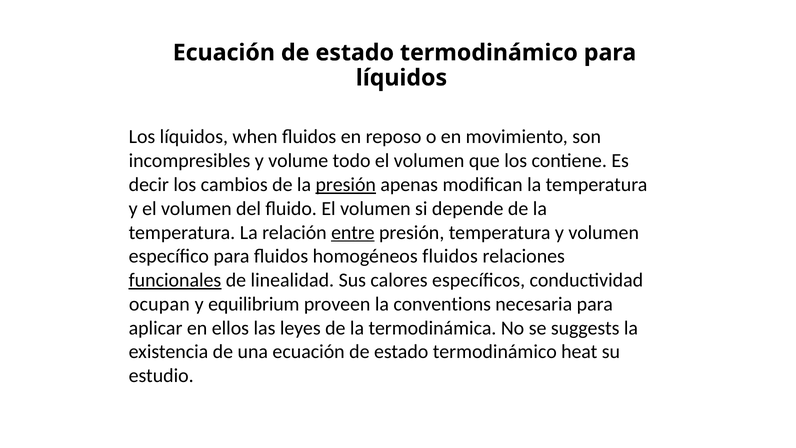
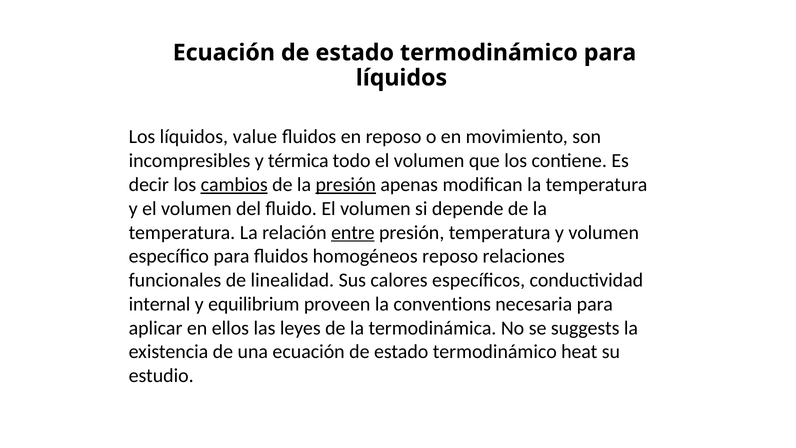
when: when -> value (255, 137)
volume: volume -> térmica (298, 161)
cambios underline: none -> present (234, 185)
homogéneos fluidos: fluidos -> reposo (450, 256)
funcionales underline: present -> none (175, 280)
ocupan: ocupan -> internal (160, 304)
